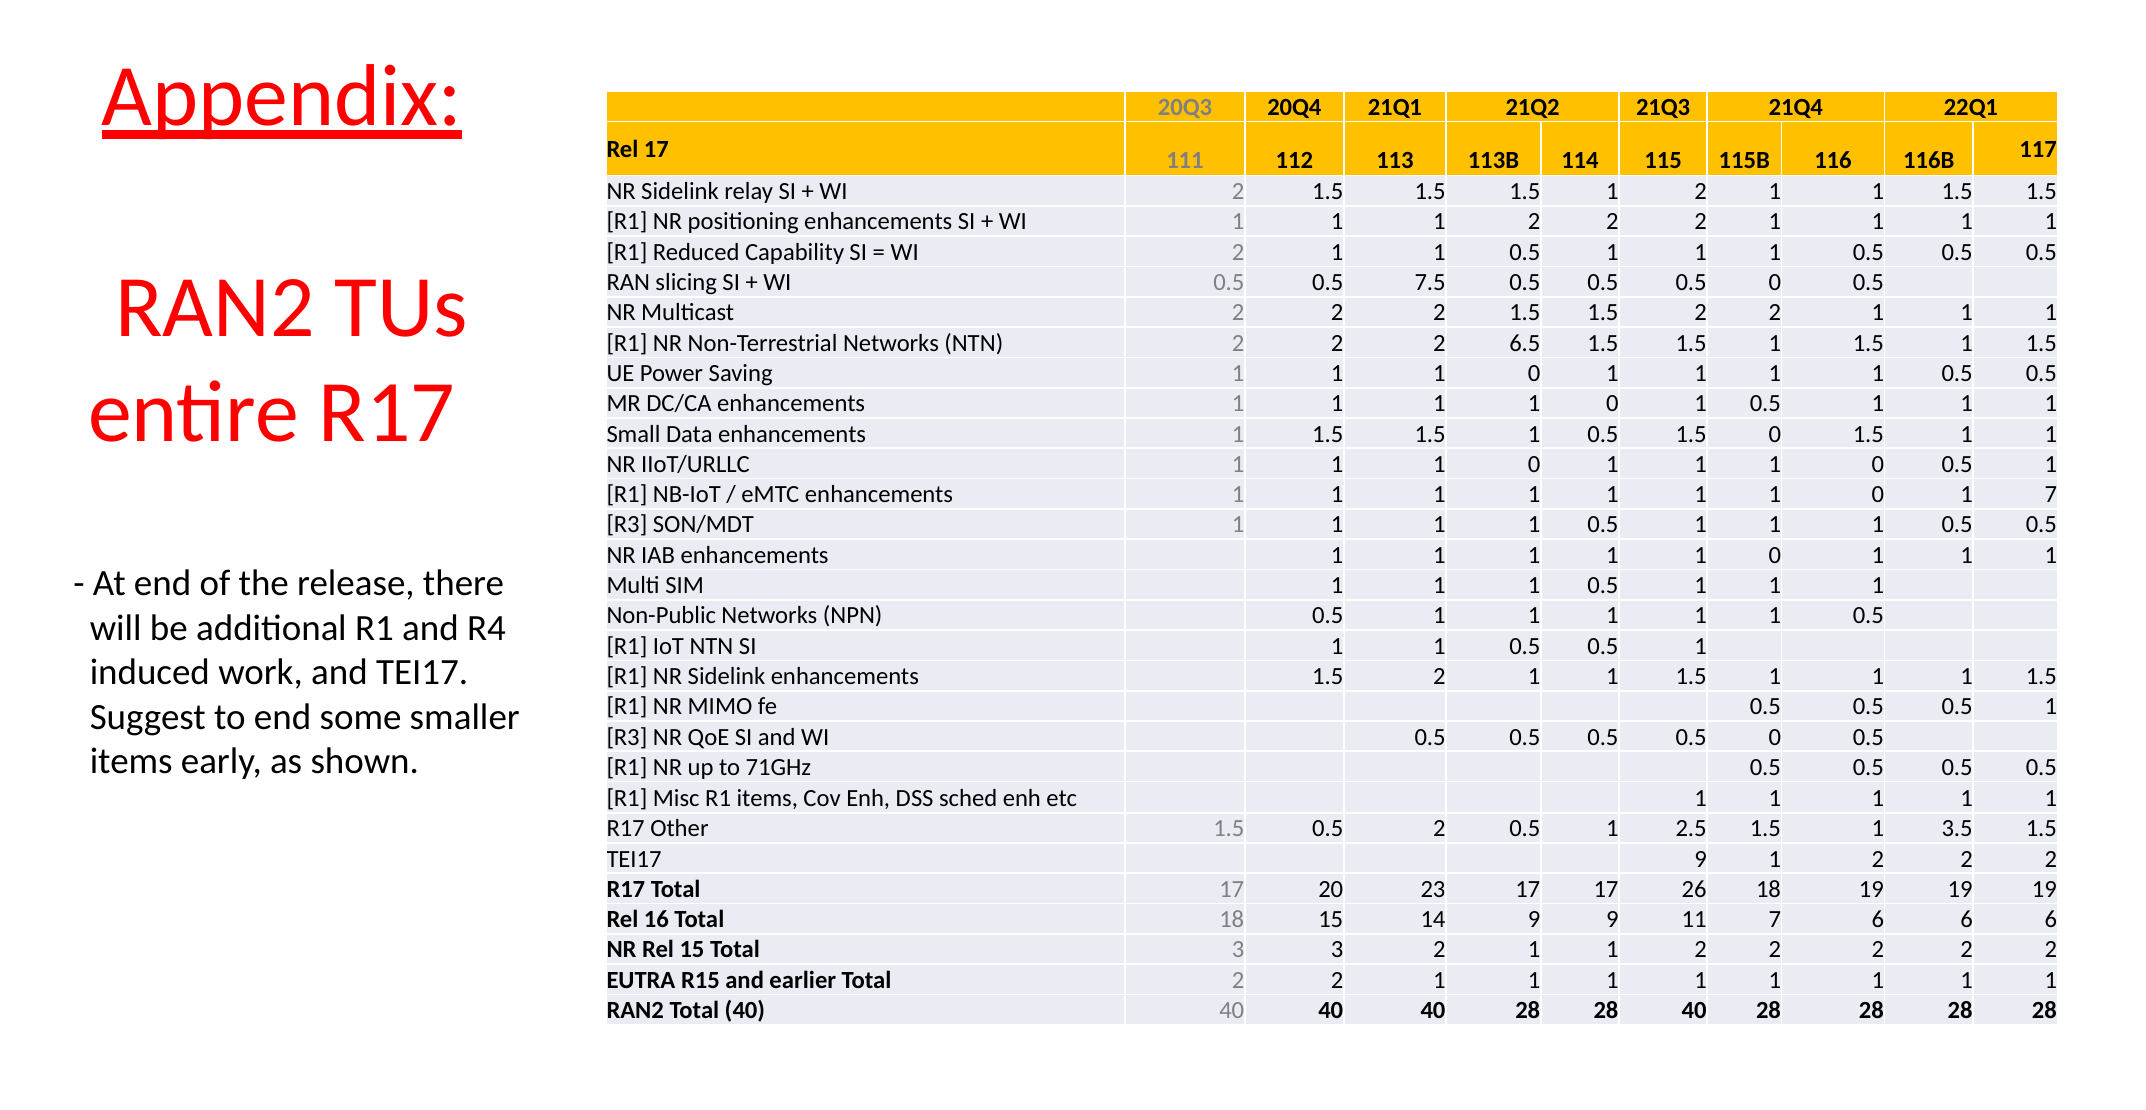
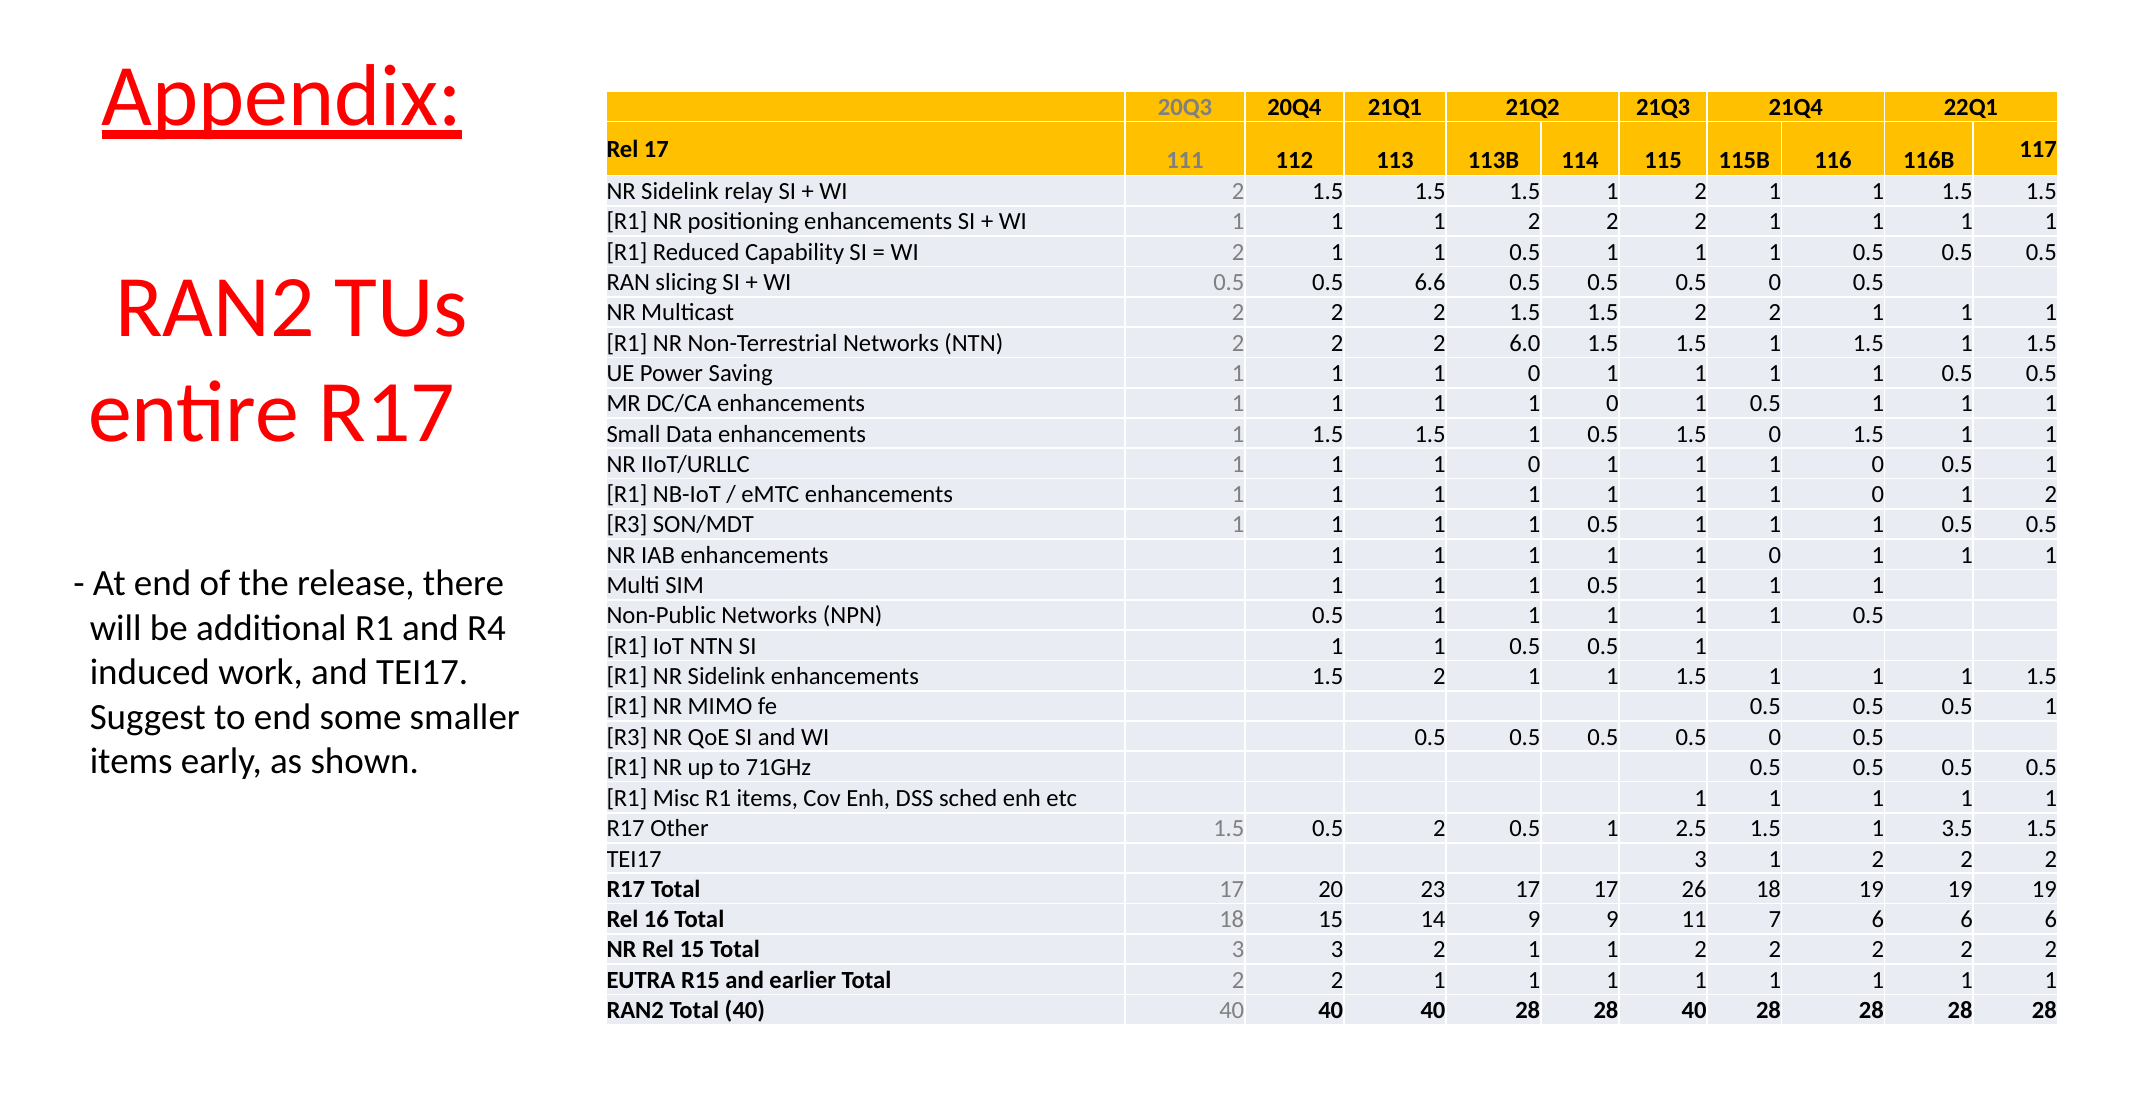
7.5: 7.5 -> 6.6 (1430, 282)
6.5: 6.5 -> 6.0 (1525, 343)
0 1 7: 7 -> 2 (2051, 494)
TEI17 9: 9 -> 3 (1700, 859)
